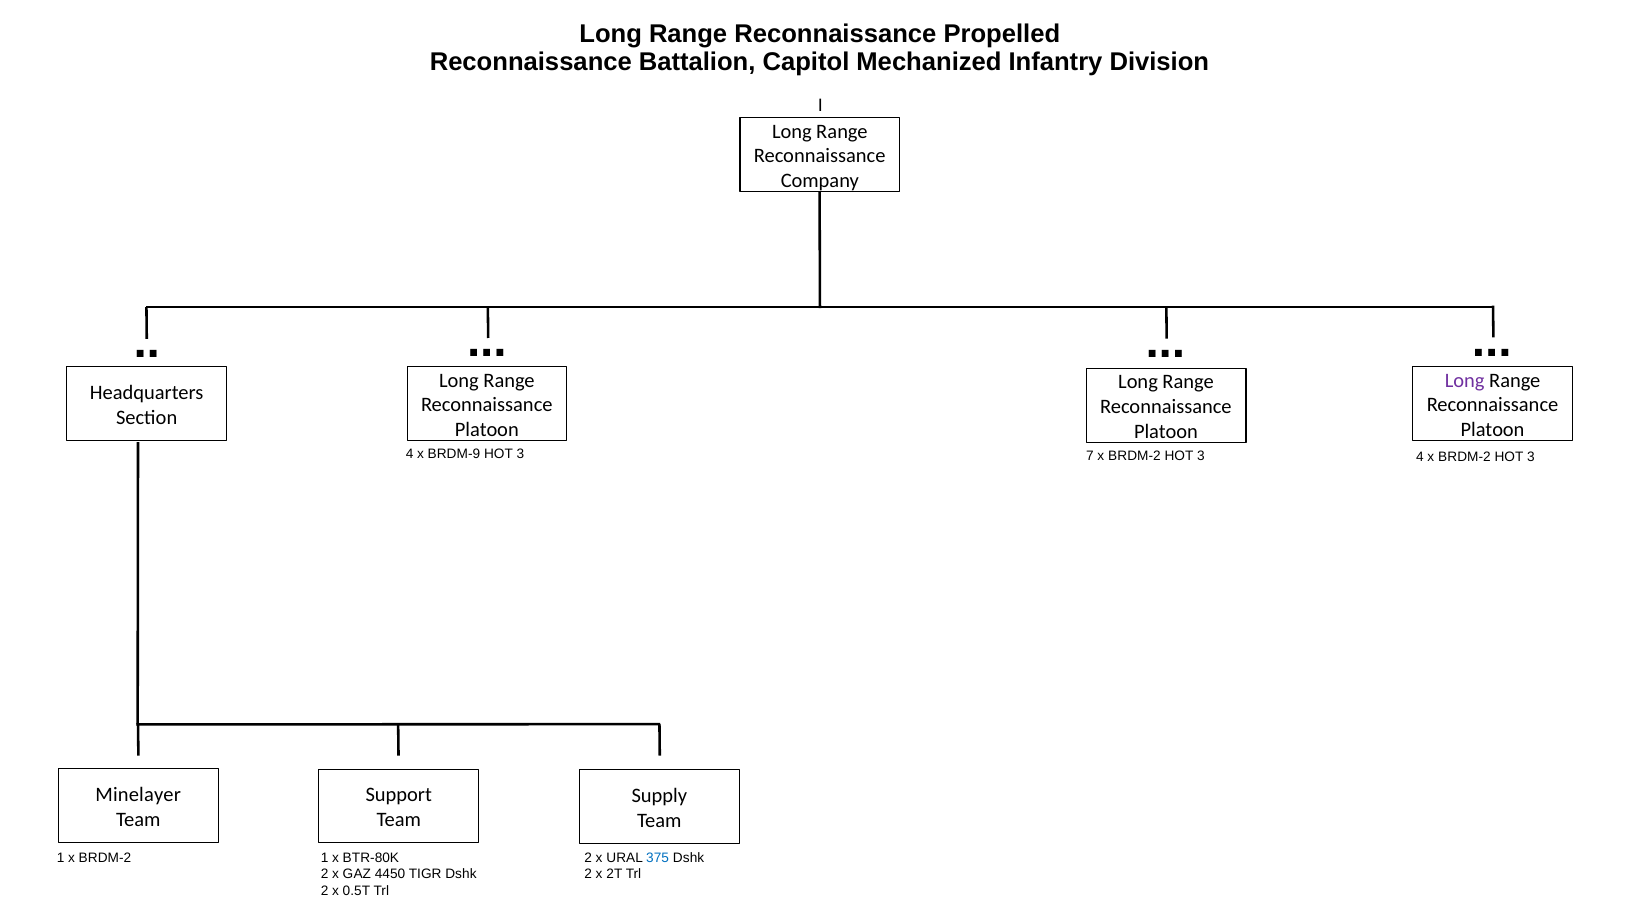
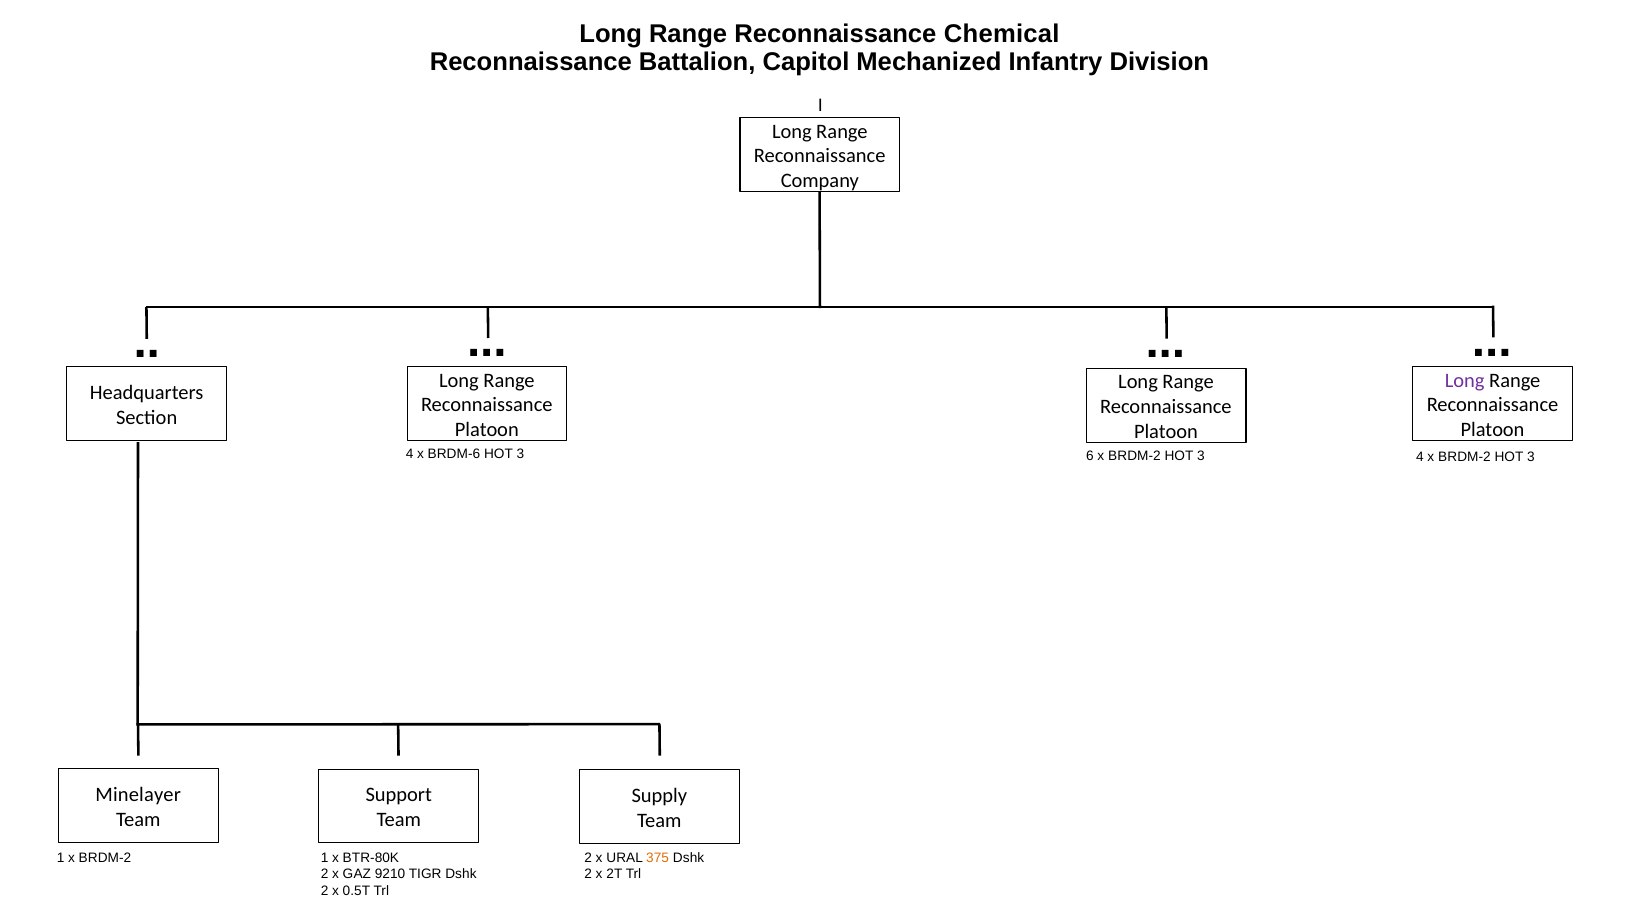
Propelled: Propelled -> Chemical (1002, 34)
BRDM-9: BRDM-9 -> BRDM-6 (454, 454)
7: 7 -> 6 (1090, 456)
375 colour: blue -> orange (658, 857)
4450: 4450 -> 9210 (390, 874)
